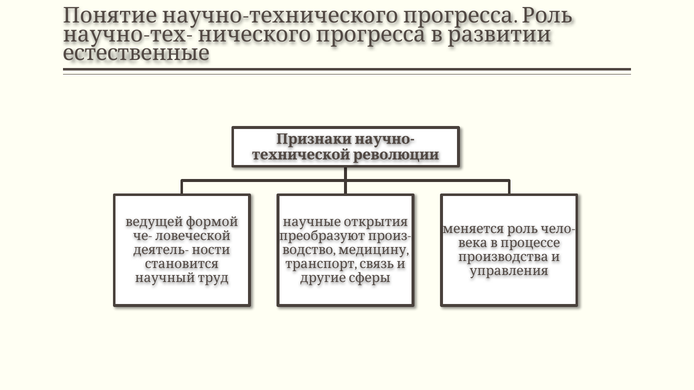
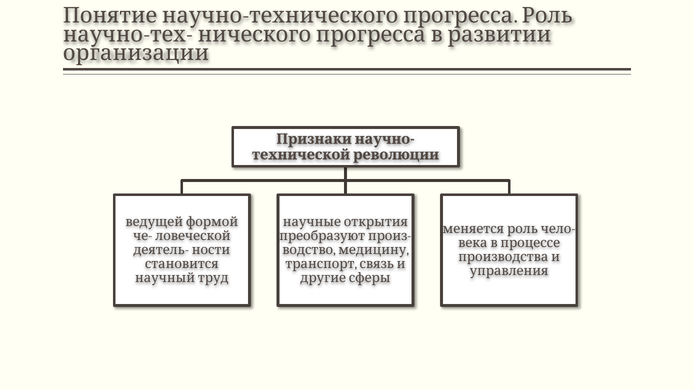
естественные: естественные -> организации (136, 53)
